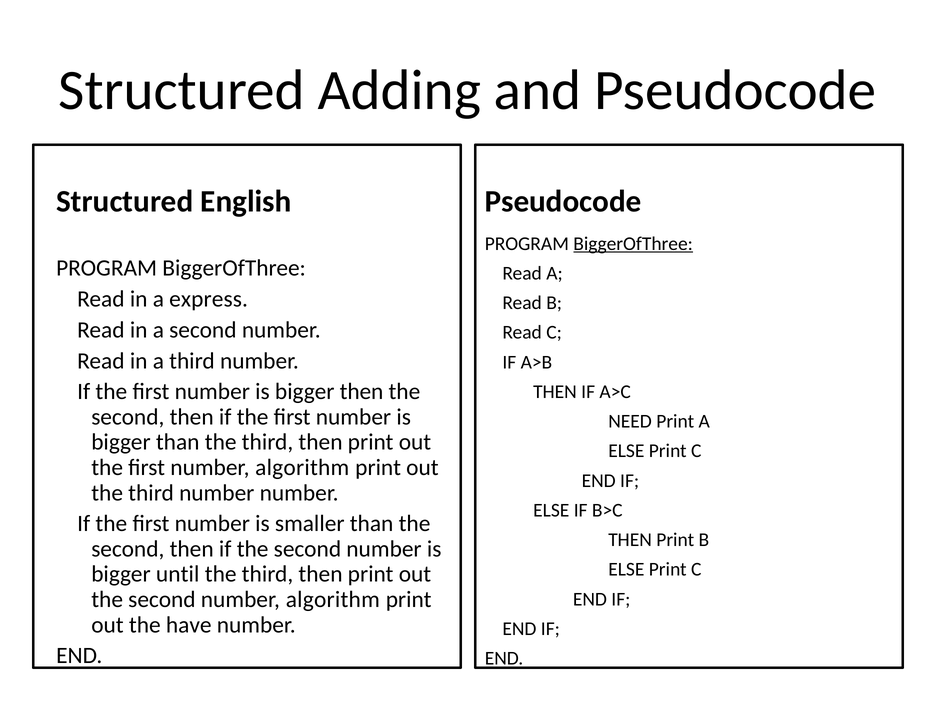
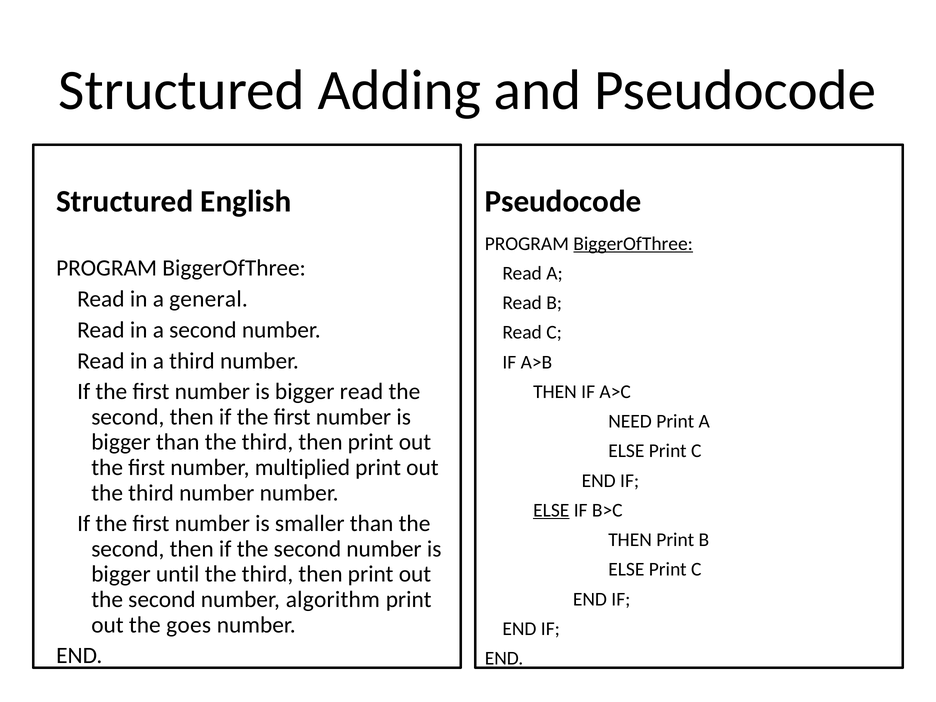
express: express -> general (209, 299)
bigger then: then -> read (361, 392)
first number algorithm: algorithm -> multiplied (302, 468)
ELSE underline: none -> present (551, 510)
have: have -> goes (189, 625)
